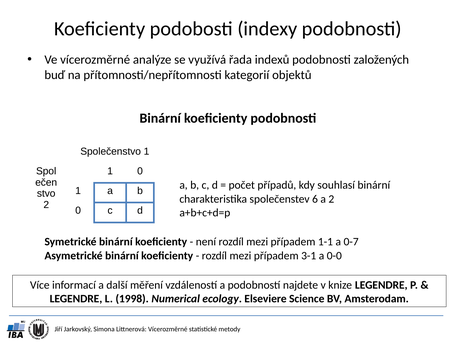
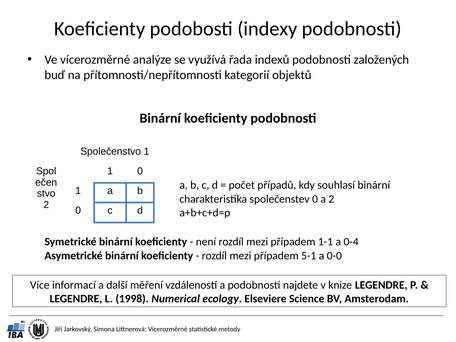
společenstev 6: 6 -> 0 (315, 199)
0-7: 0-7 -> 0-4 (351, 242)
3-1: 3-1 -> 5-1 (309, 256)
